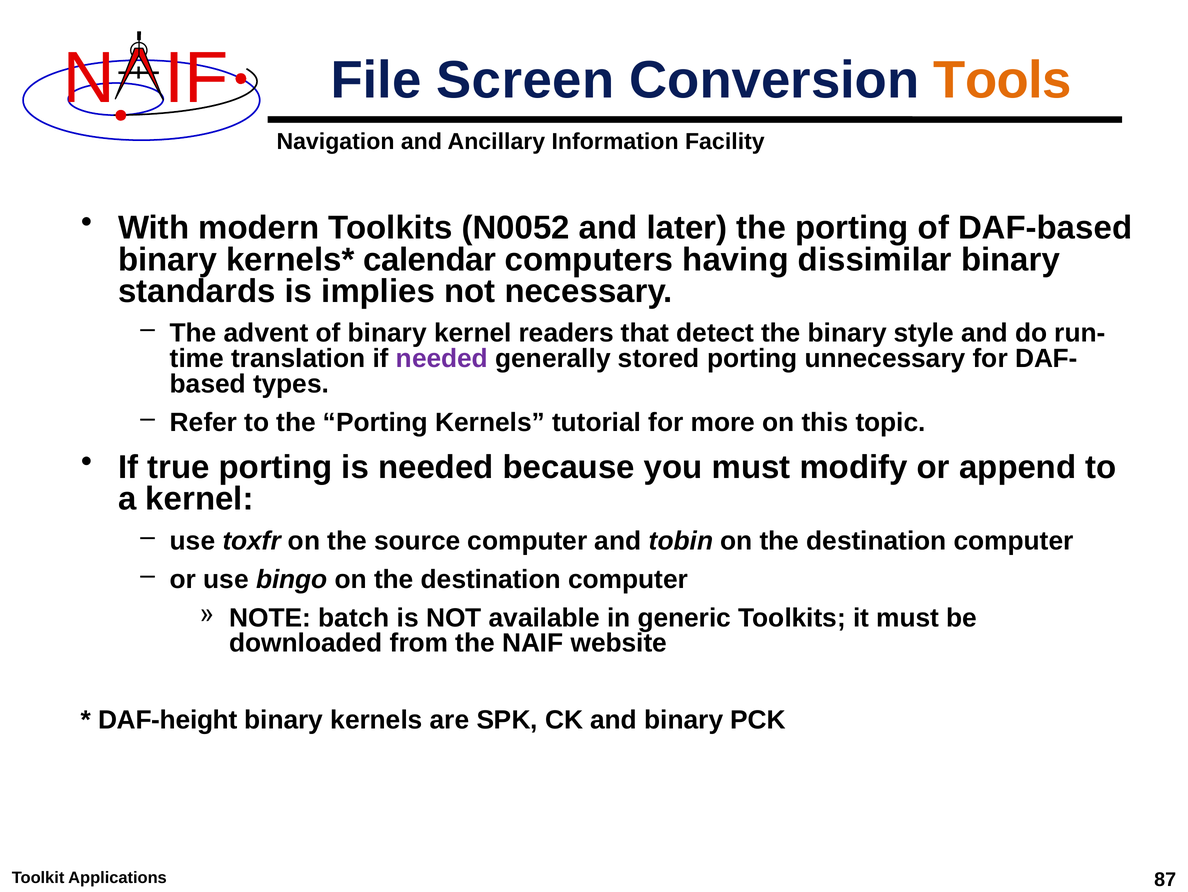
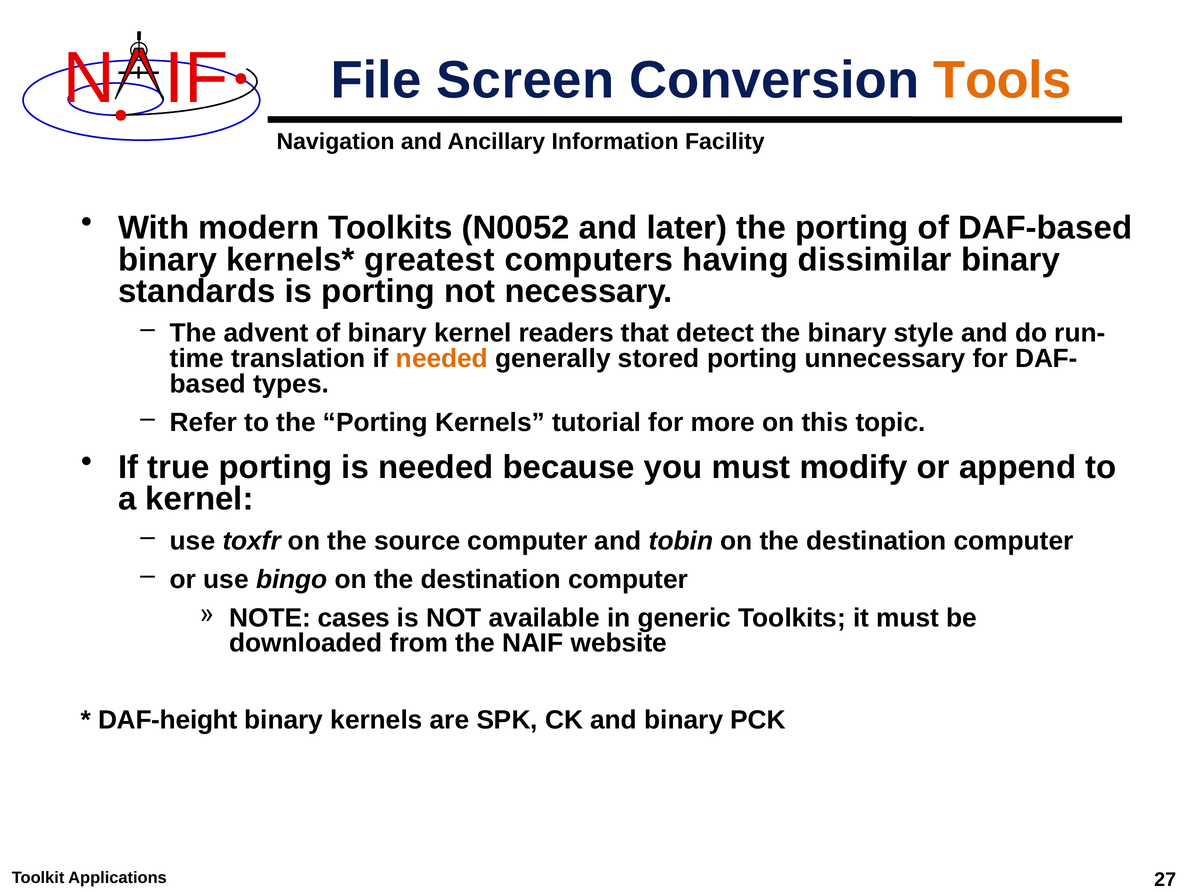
calendar: calendar -> greatest (429, 259)
is implies: implies -> porting (378, 291)
needed colour: purple -> orange (442, 358)
batch: batch -> cases (354, 617)
87: 87 -> 27 (1165, 879)
